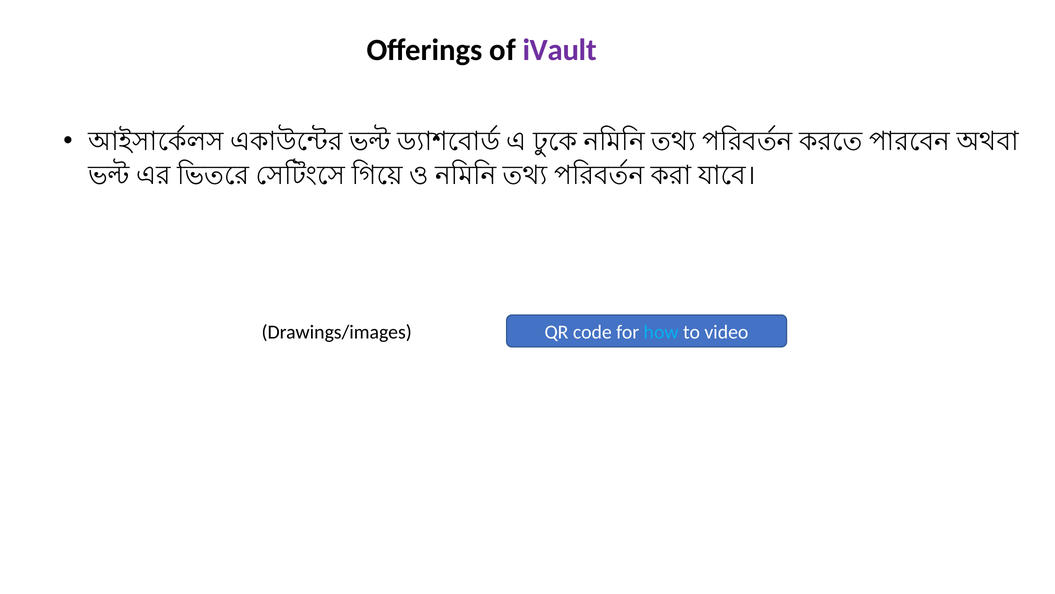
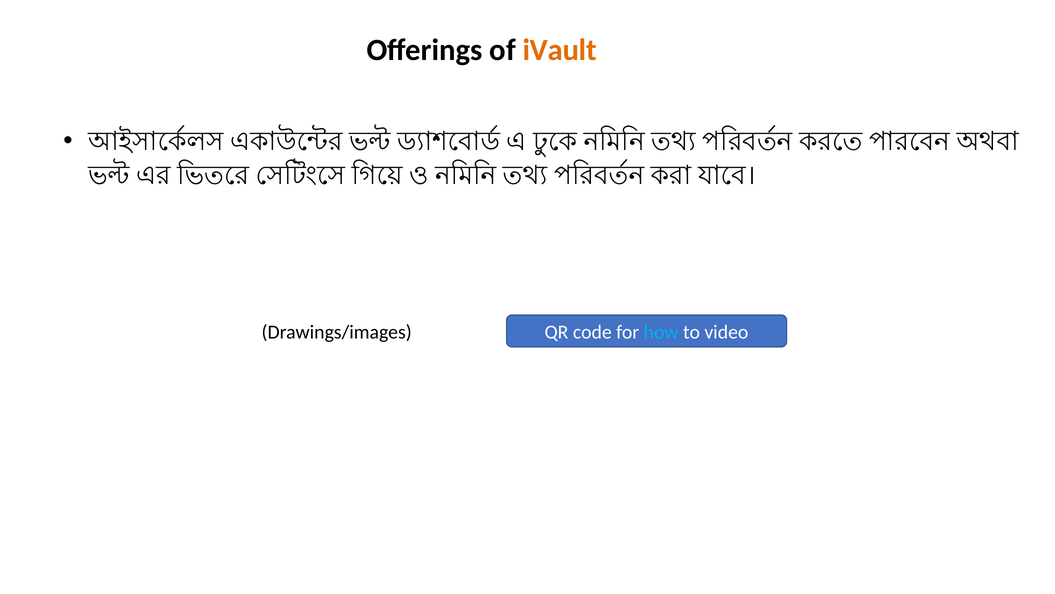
iVault colour: purple -> orange (560, 50)
